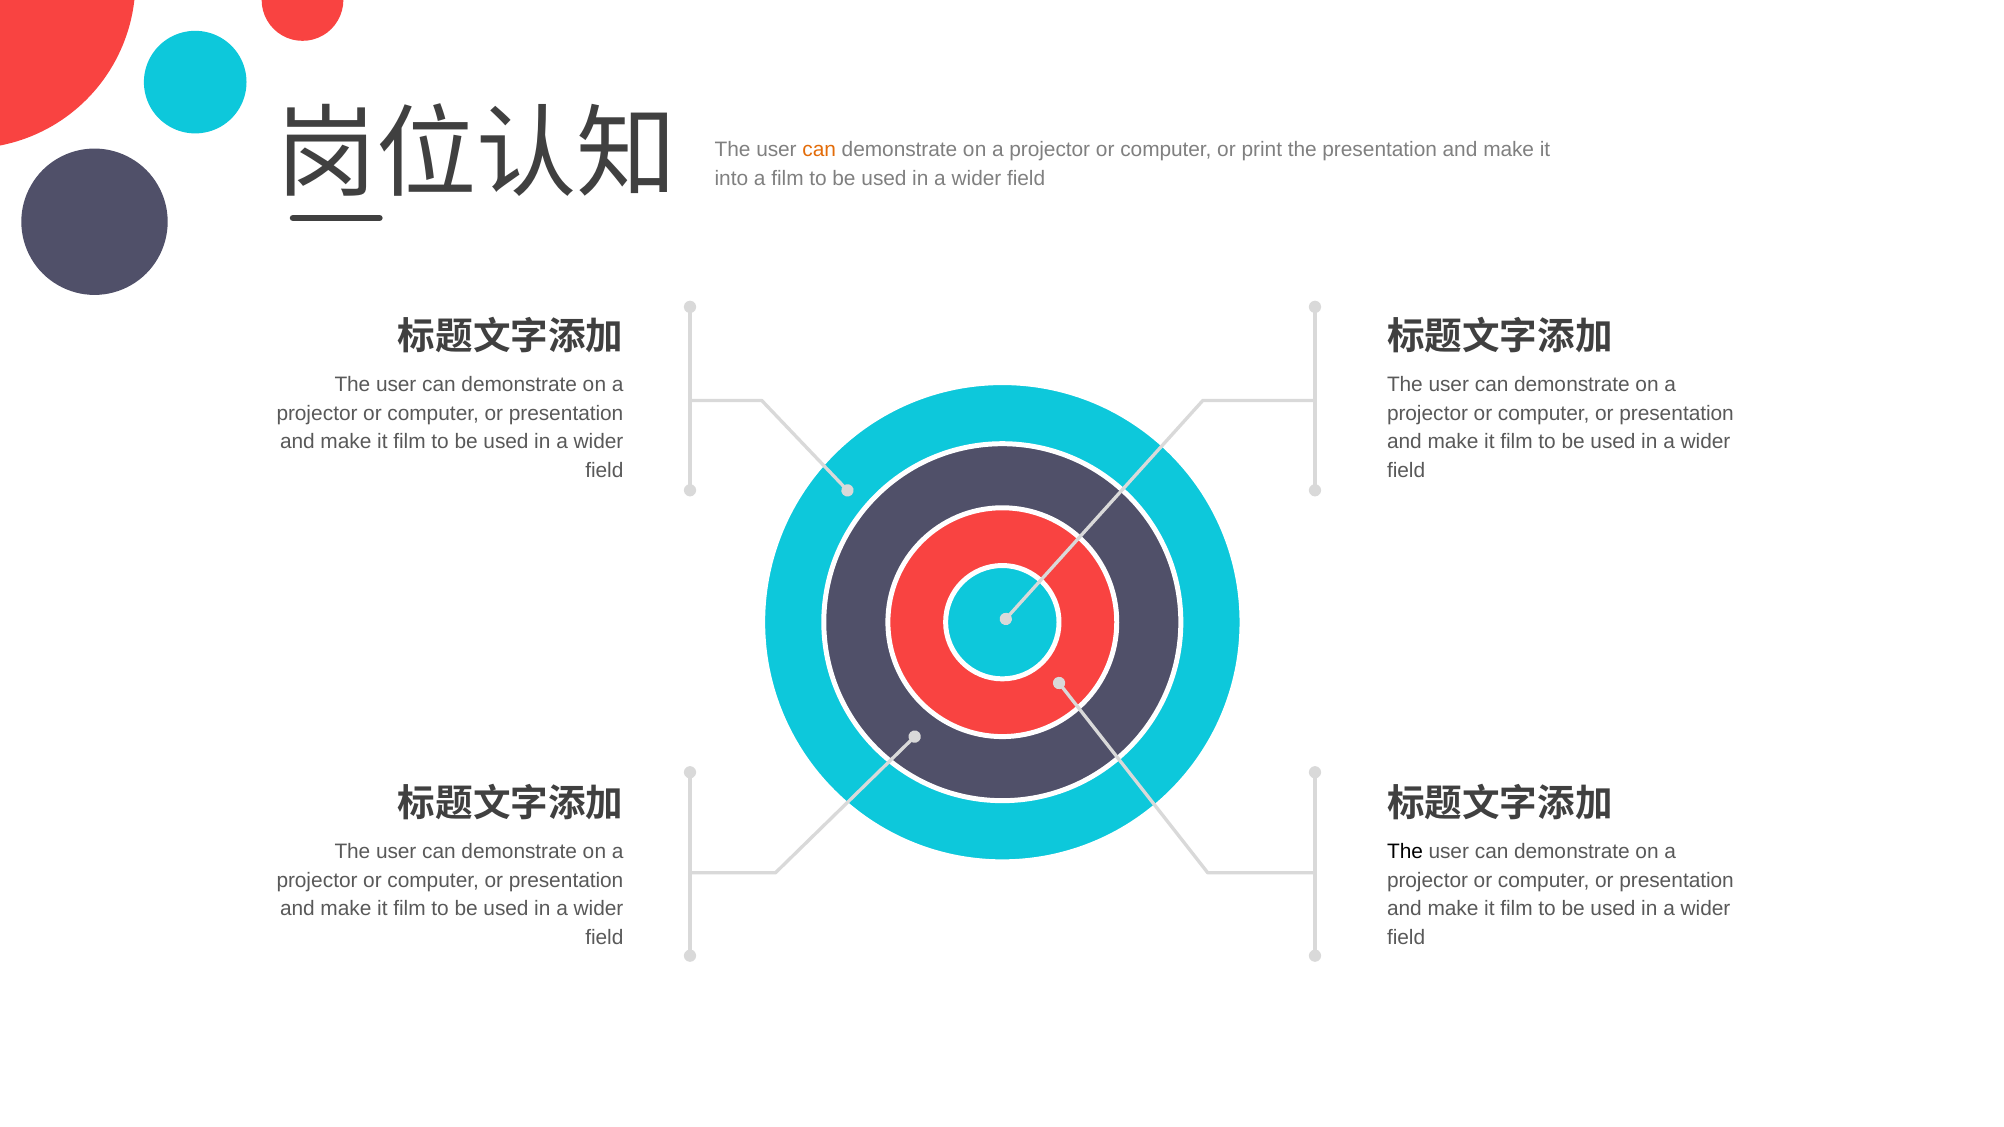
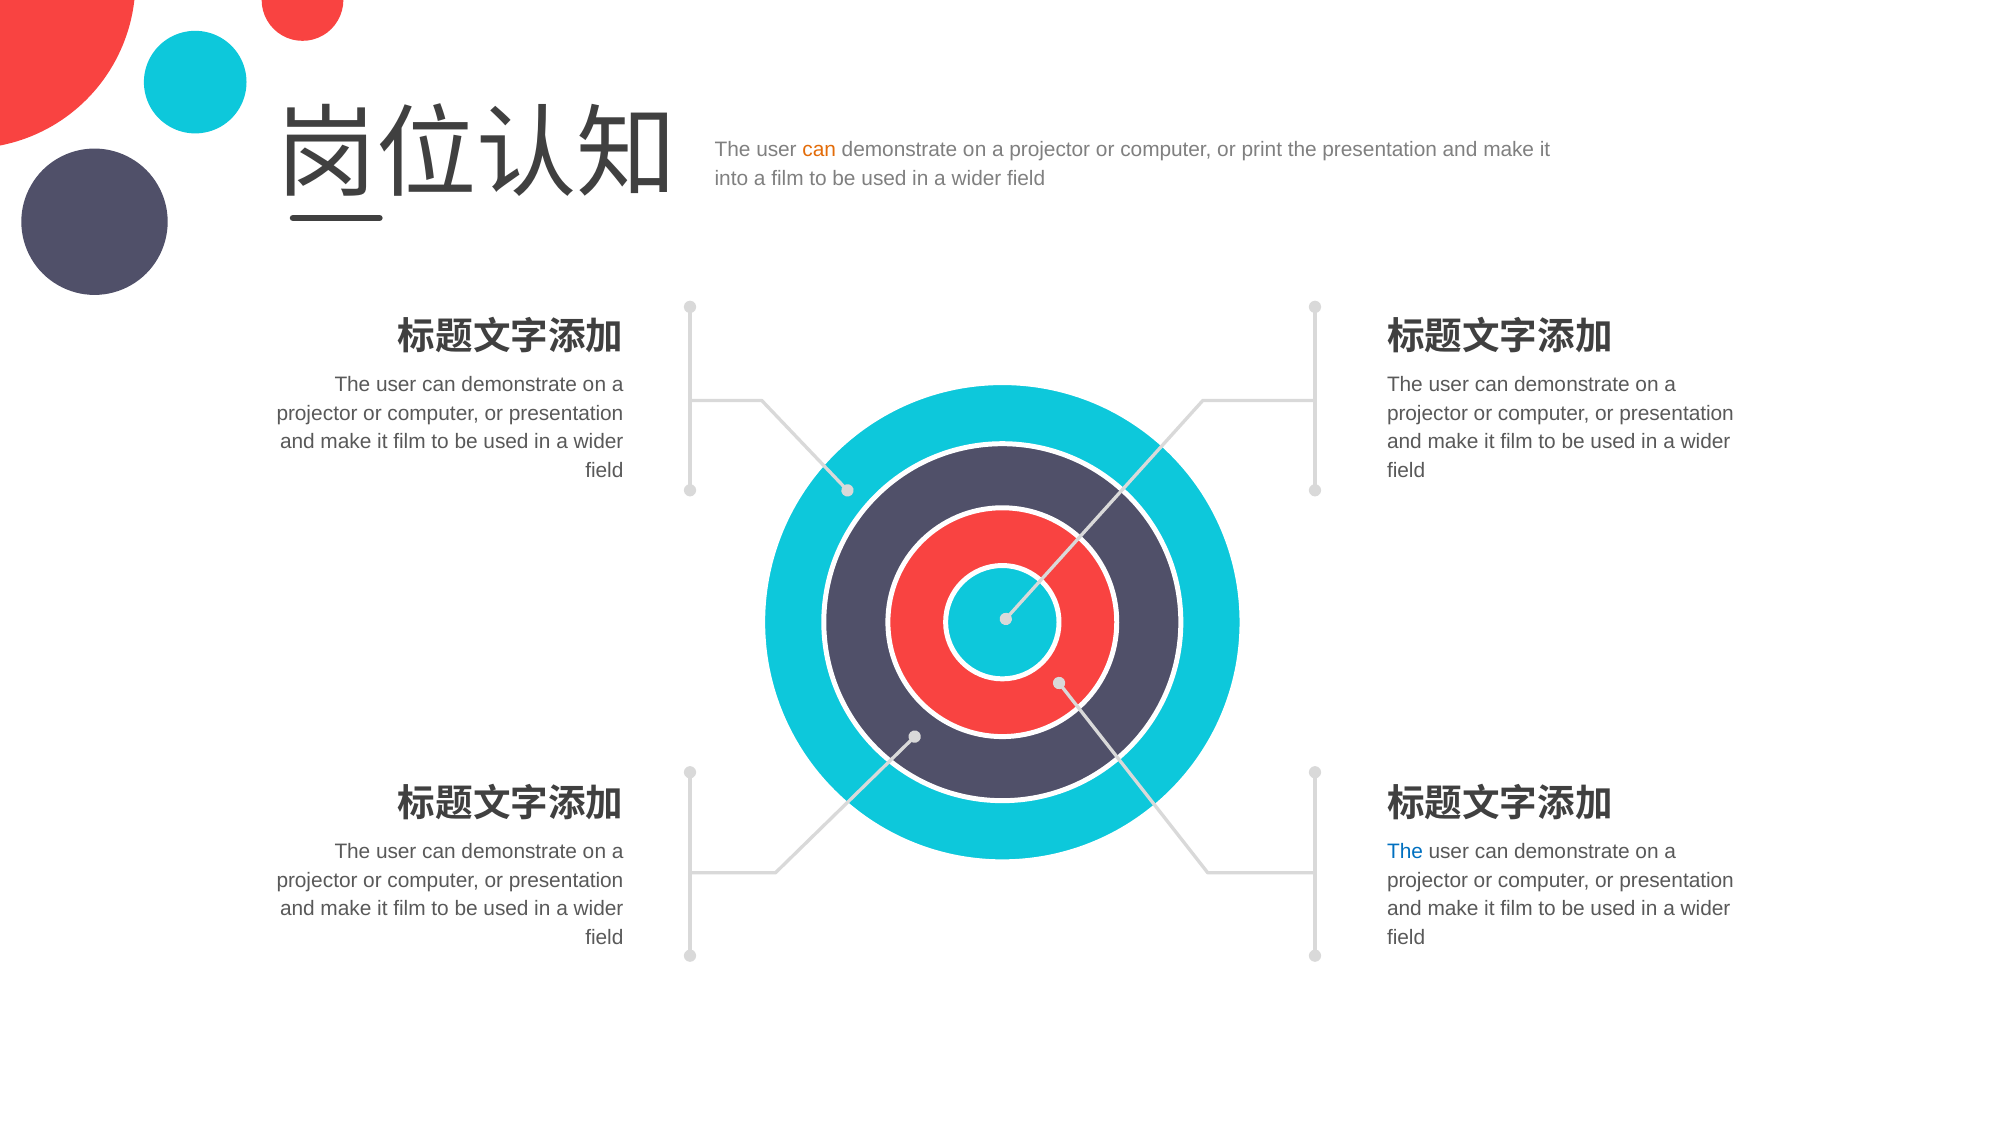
The colour: black -> blue (1405, 852)
